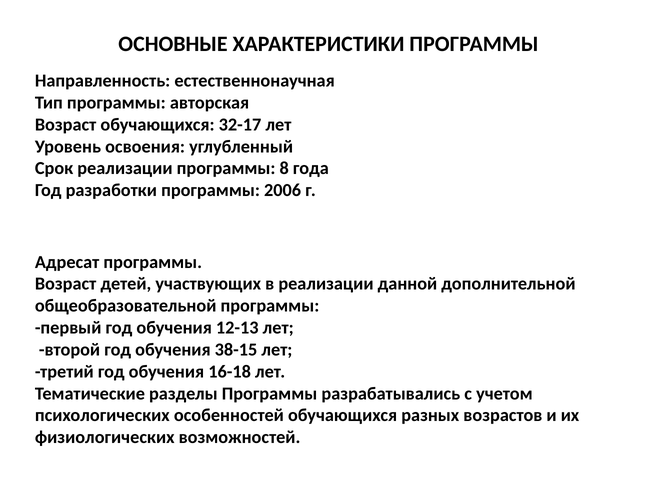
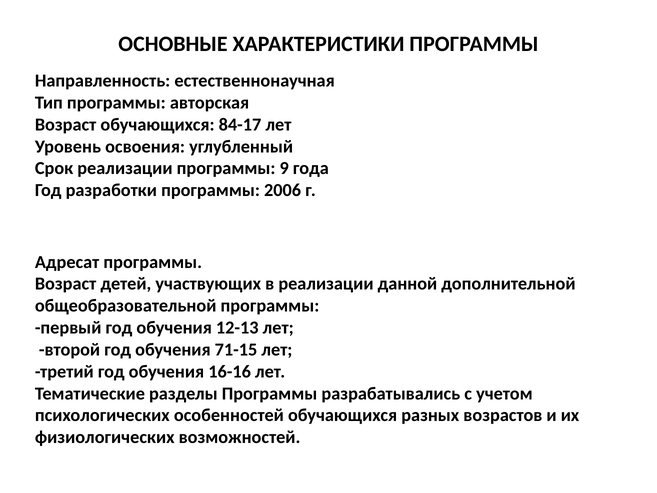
32-17: 32-17 -> 84-17 (240, 125)
8: 8 -> 9 (284, 168)
38-15: 38-15 -> 71-15 (236, 349)
16-18: 16-18 -> 16-16 (230, 371)
